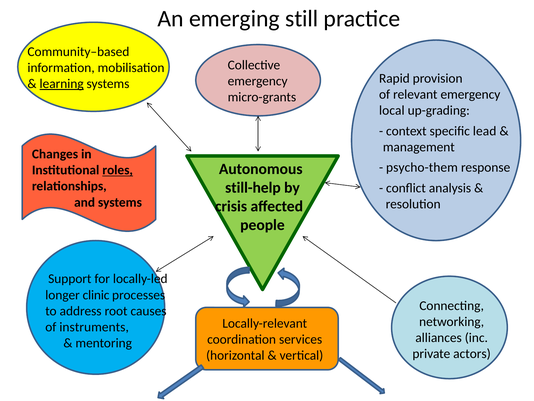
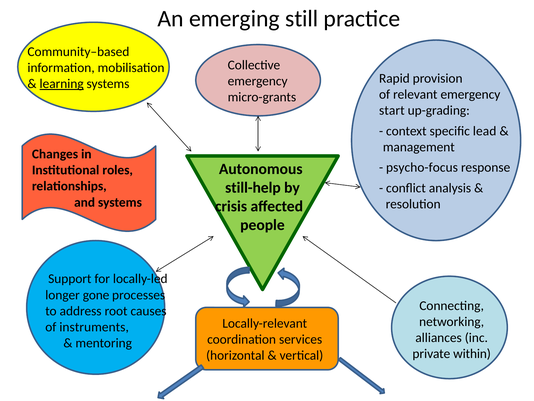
local: local -> start (392, 110)
psycho-them: psycho-them -> psycho-focus (422, 167)
roles underline: present -> none (118, 170)
clinic: clinic -> gone (96, 295)
actors: actors -> within (472, 353)
